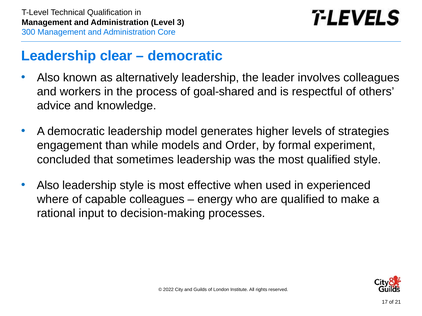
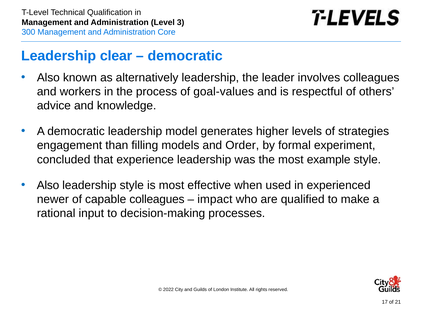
goal-shared: goal-shared -> goal-values (224, 92)
while: while -> filling (145, 146)
sometimes: sometimes -> experience (145, 160)
most qualified: qualified -> example (329, 160)
where: where -> newer (53, 200)
energy: energy -> impact (215, 200)
